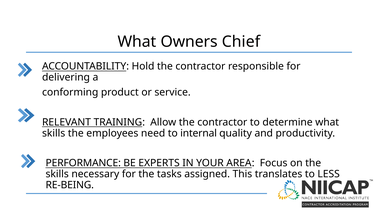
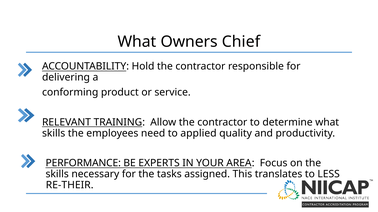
internal: internal -> applied (198, 134)
RE-BEING: RE-BEING -> RE-THEIR (70, 186)
